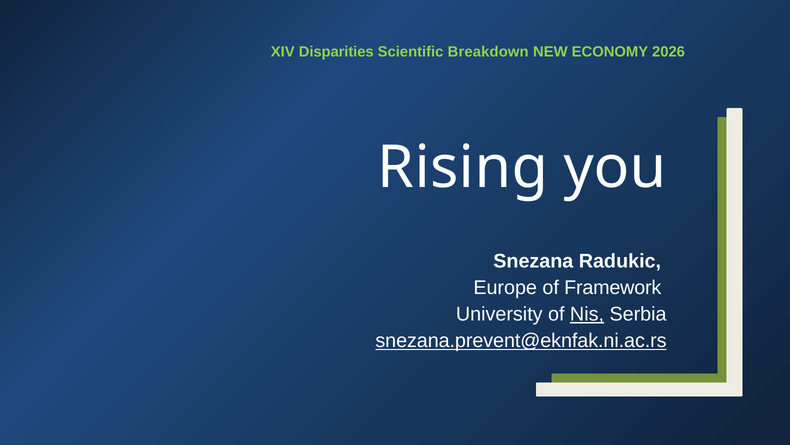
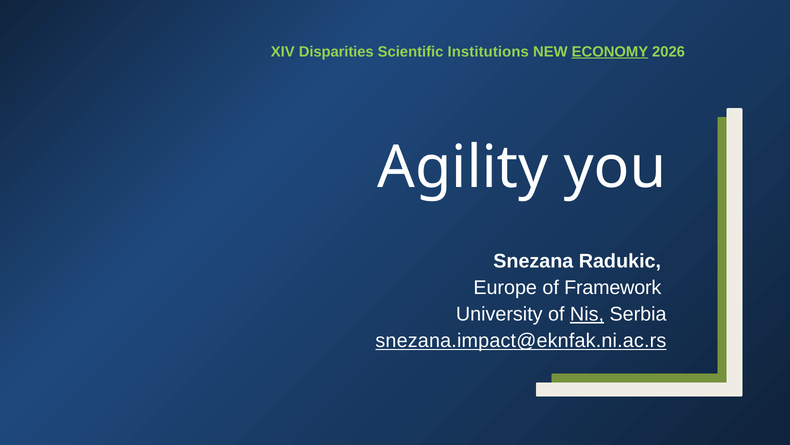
Breakdown: Breakdown -> Institutions (488, 52)
ECONOMY underline: none -> present (610, 52)
Rising: Rising -> Agility (463, 167)
snezana.prevent@eknfak.ni.ac.rs: snezana.prevent@eknfak.ni.ac.rs -> snezana.impact@eknfak.ni.ac.rs (521, 340)
